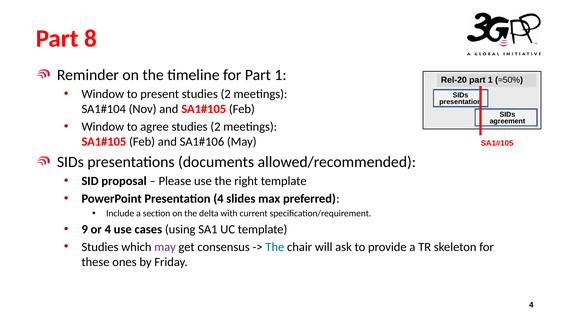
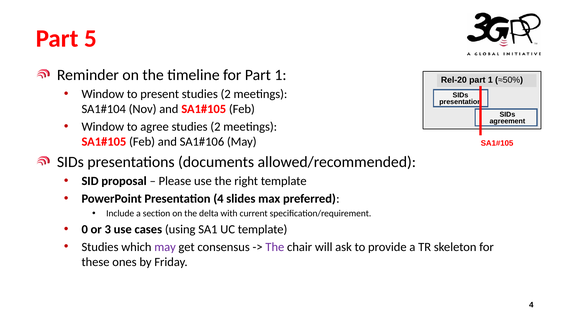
8: 8 -> 5 (91, 39)
9: 9 -> 0 (85, 230)
or 4: 4 -> 3 (108, 230)
The colour: blue -> purple (275, 247)
